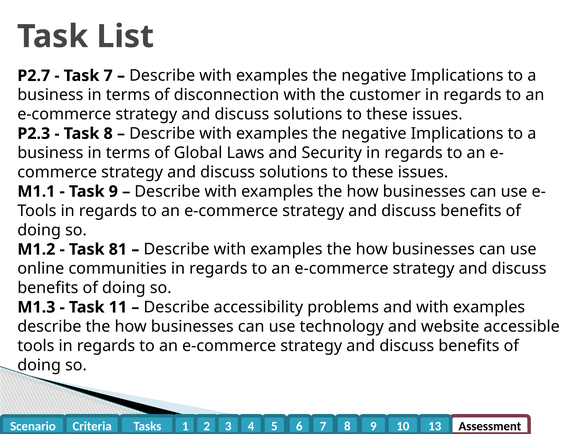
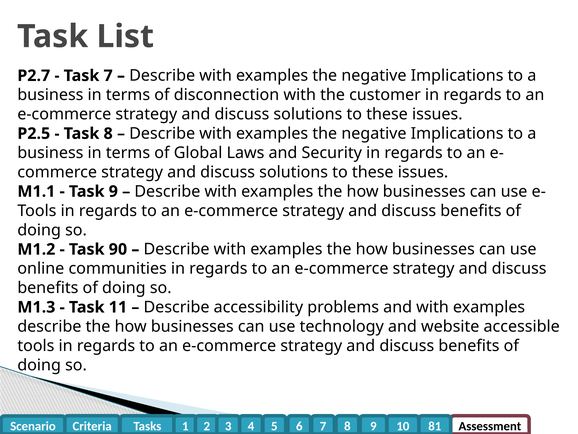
P2.3: P2.3 -> P2.5 (34, 133)
81: 81 -> 90 (118, 249)
13: 13 -> 81 (435, 426)
